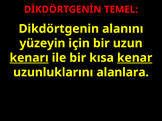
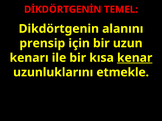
yüzeyin: yüzeyin -> prensip (42, 43)
kenarı underline: present -> none (29, 58)
alanlara: alanlara -> etmekle (123, 73)
